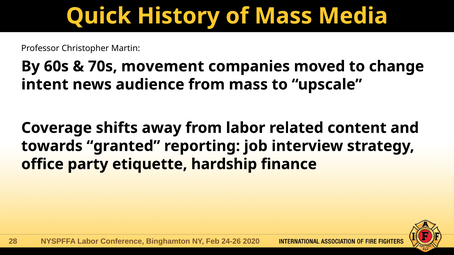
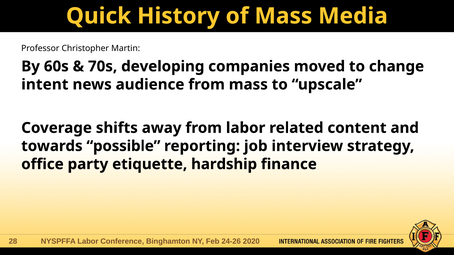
movement: movement -> developing (163, 66)
granted: granted -> possible (123, 146)
